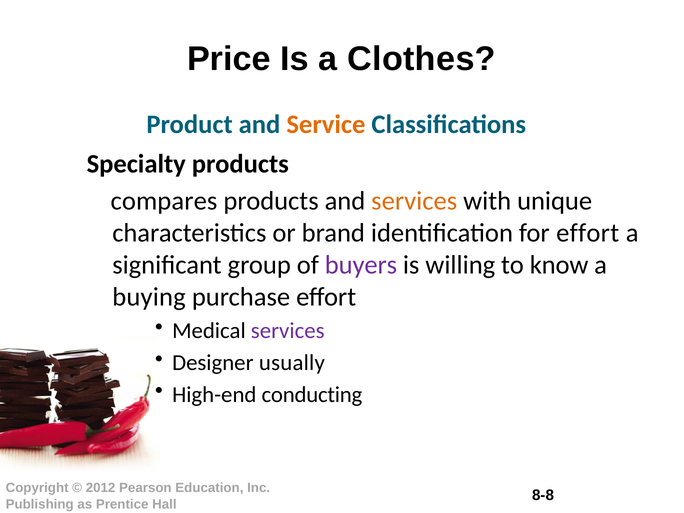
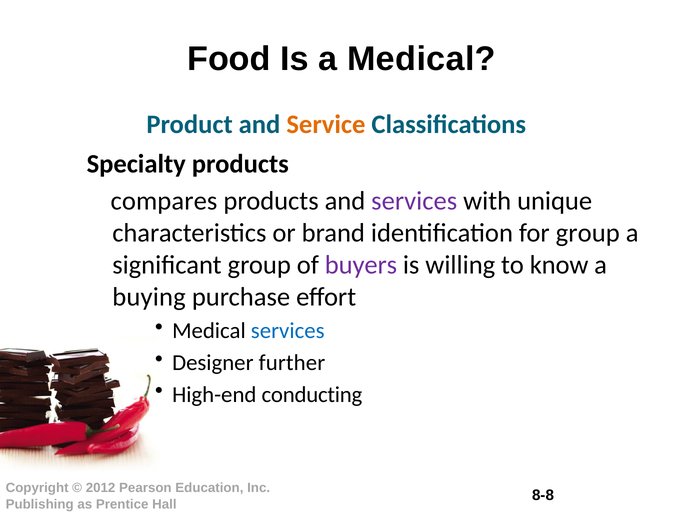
Price: Price -> Food (229, 59)
a Clothes: Clothes -> Medical (421, 59)
services colour: orange -> purple (414, 201)
for effort: effort -> group (588, 233)
services colour: purple -> blue (288, 331)
usually: usually -> further (292, 363)
